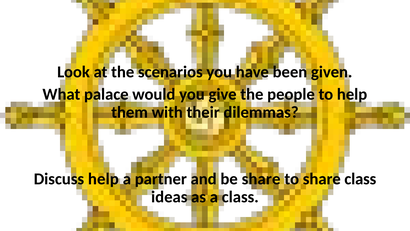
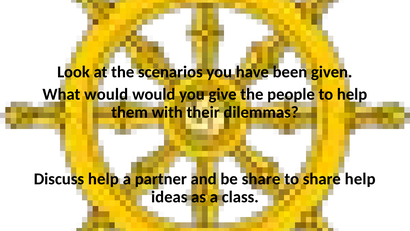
What palace: palace -> would (106, 94)
share class: class -> help (360, 179)
